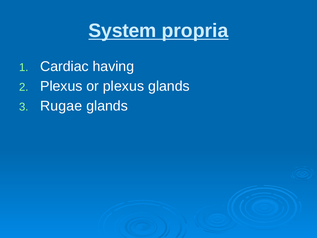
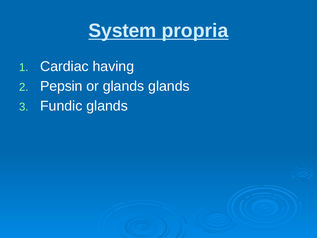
Plexus: Plexus -> Pepsin (61, 86)
or plexus: plexus -> glands (124, 86)
Rugae: Rugae -> Fundic (61, 106)
